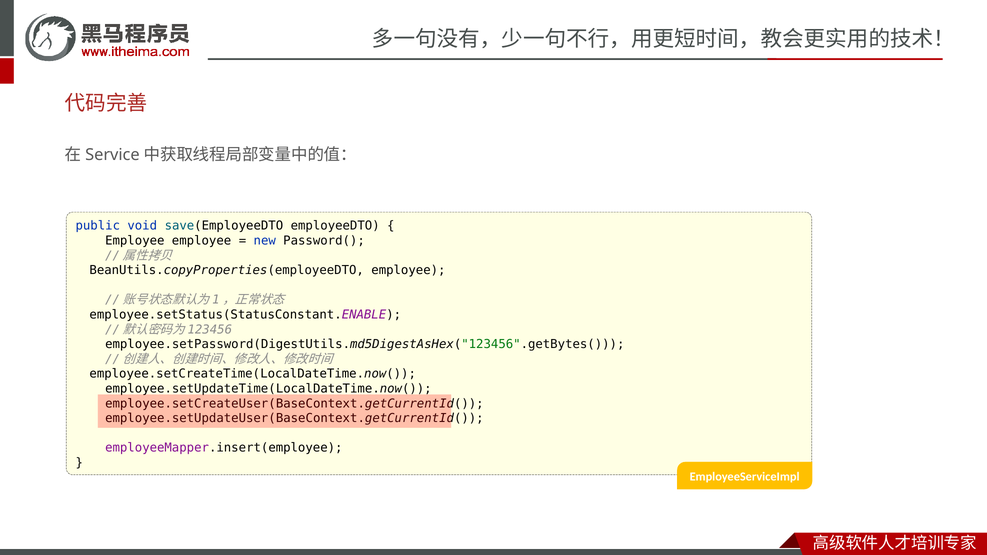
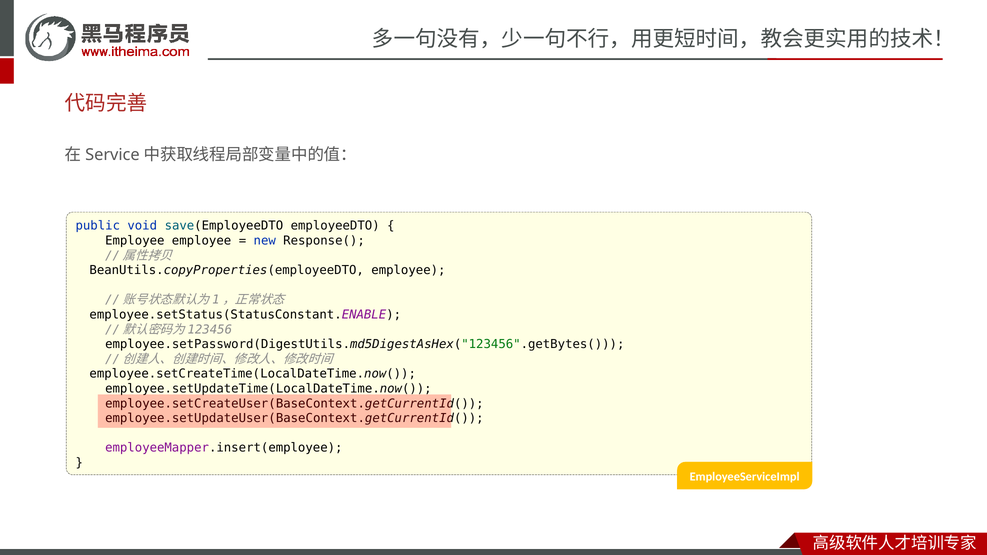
Password(: Password( -> Response( (324, 241)
